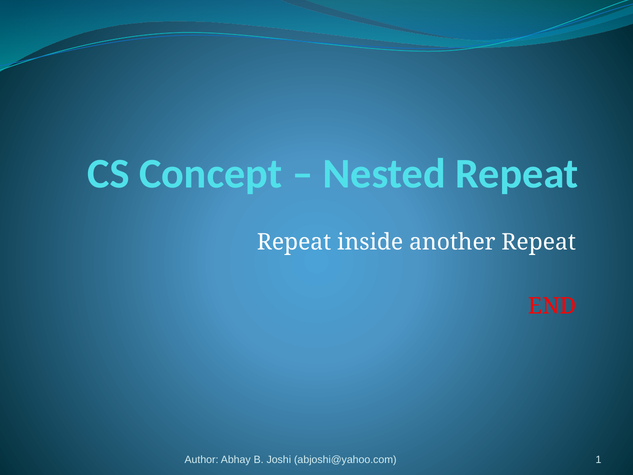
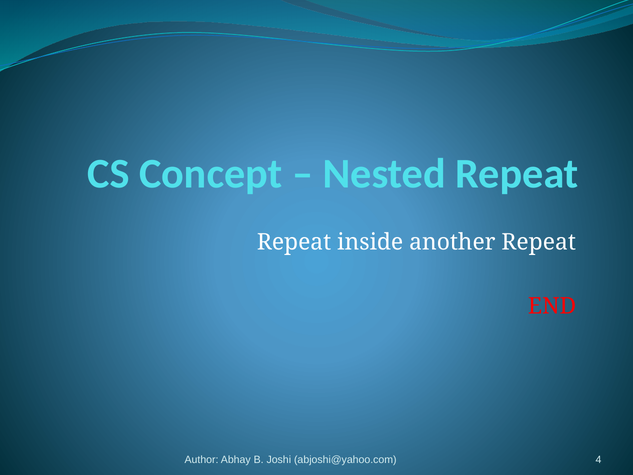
1: 1 -> 4 (598, 460)
